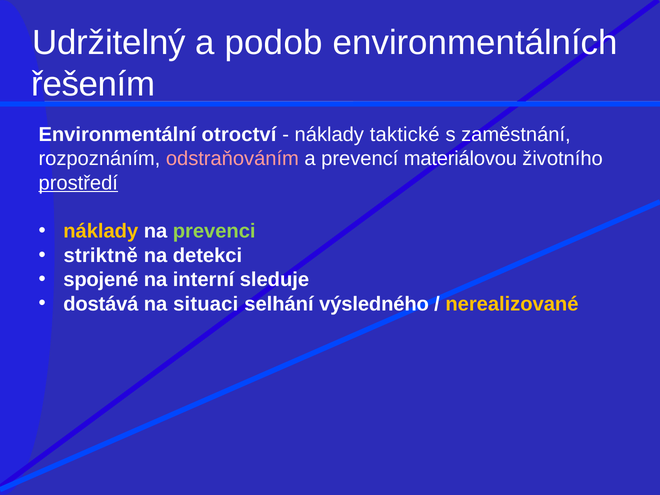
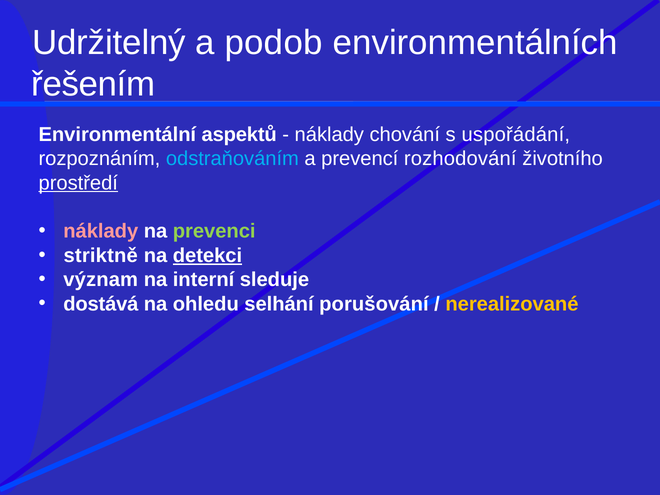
otroctví: otroctví -> aspektů (239, 135)
taktické: taktické -> chování (405, 135)
zaměstnání: zaměstnání -> uspořádání (516, 135)
odstraňováním colour: pink -> light blue (232, 159)
materiálovou: materiálovou -> rozhodování (460, 159)
náklady colour: yellow -> pink (101, 231)
detekci underline: none -> present (207, 255)
spojené: spojené -> význam (101, 280)
situaci: situaci -> ohledu (206, 304)
výsledného: výsledného -> porušování (374, 304)
